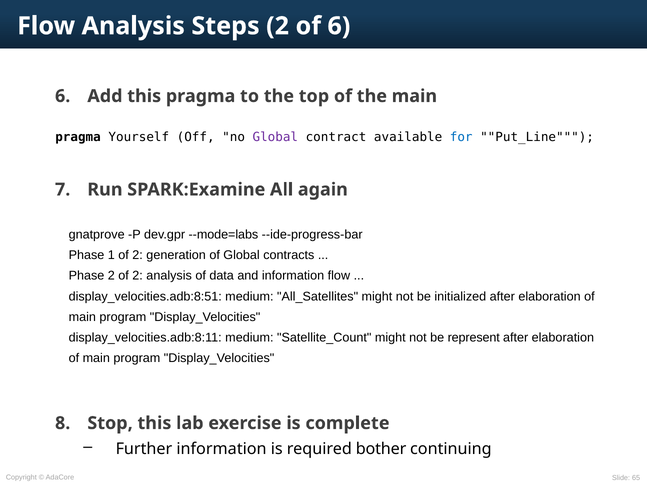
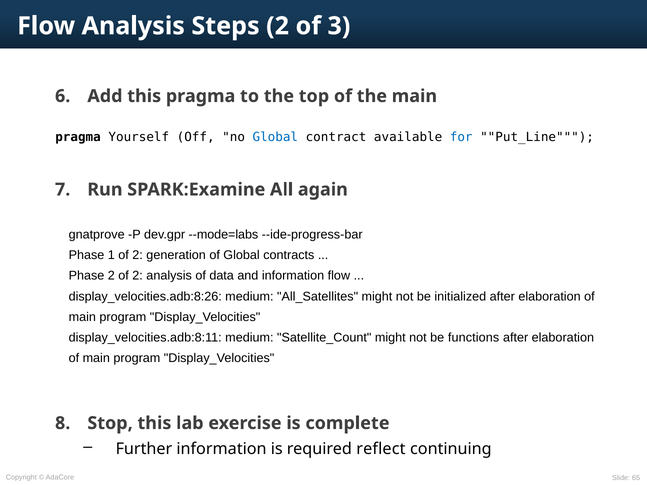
of 6: 6 -> 3 (339, 26)
Global colour: purple -> blue (275, 137)
display_velocities.adb:8:51: display_velocities.adb:8:51 -> display_velocities.adb:8:26 (145, 297)
represent: represent -> functions (474, 338)
bother: bother -> reflect (381, 449)
